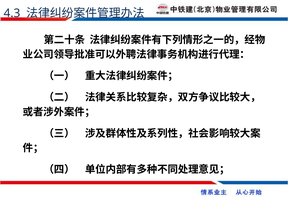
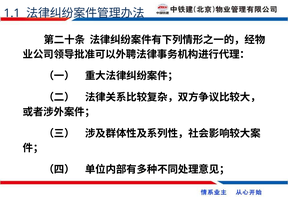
4.3: 4.3 -> 1.1 (12, 13)
